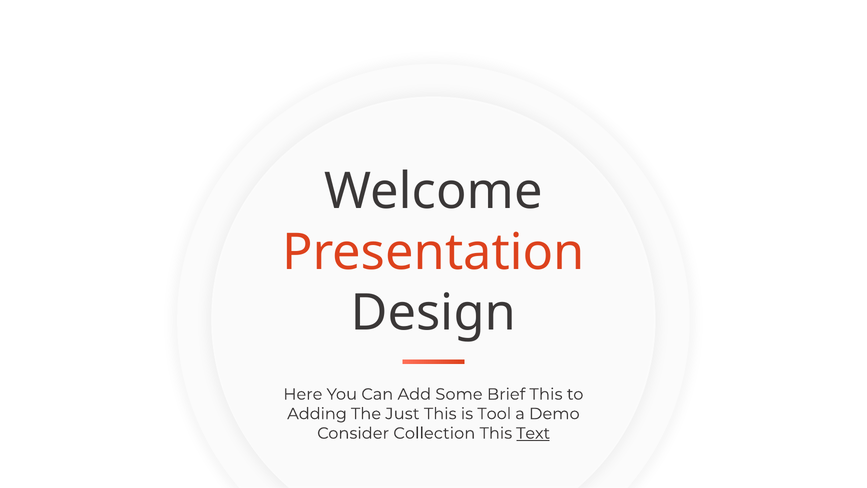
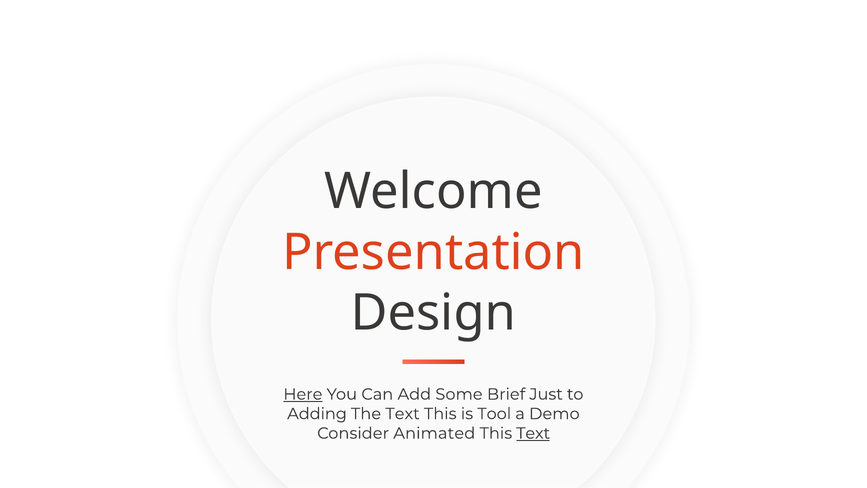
Here underline: none -> present (303, 394)
Brief This: This -> Just (546, 394)
The Just: Just -> Text (403, 414)
Collection: Collection -> Animated (434, 433)
